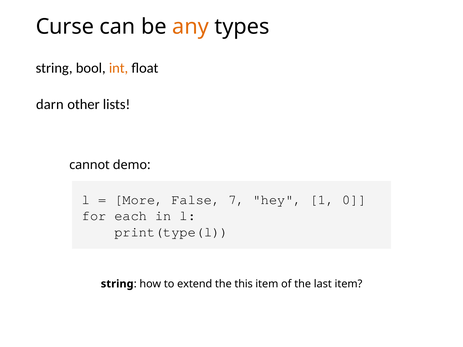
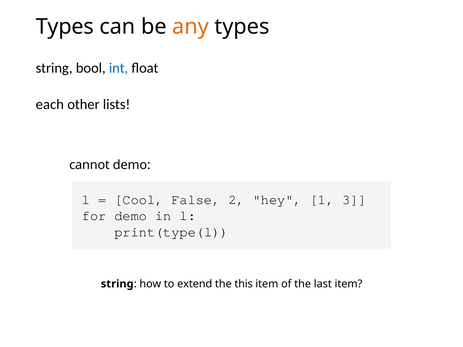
Curse: Curse -> Types (65, 27)
int colour: orange -> blue (119, 68)
darn: darn -> each (50, 104)
More: More -> Cool (139, 200)
7: 7 -> 2 (237, 200)
0: 0 -> 3 (355, 200)
for each: each -> demo (131, 216)
